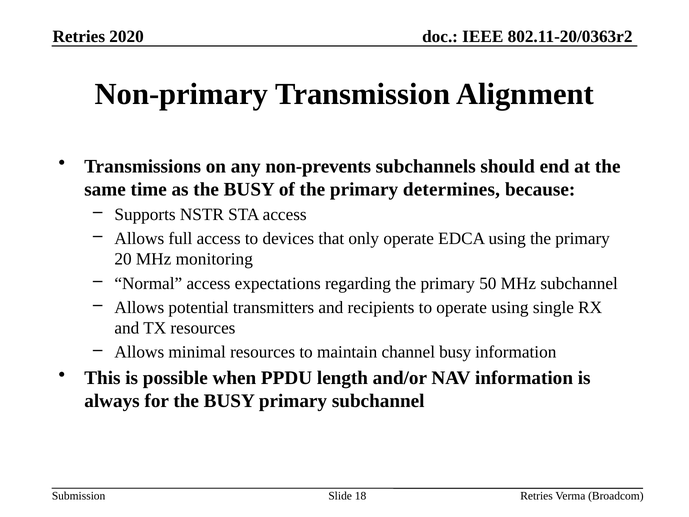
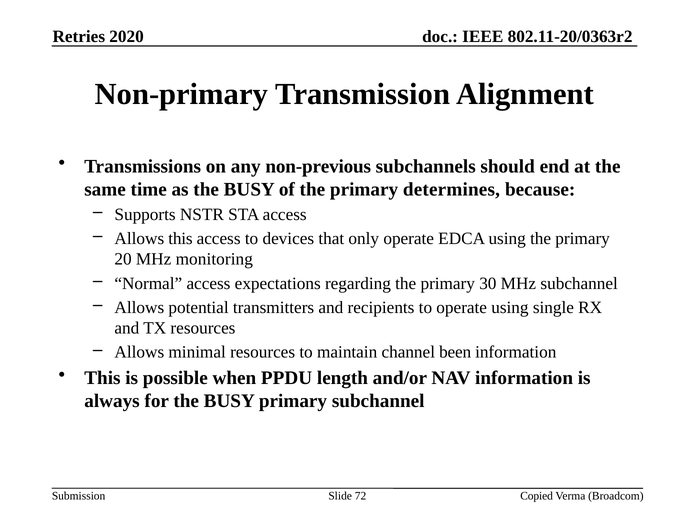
non-prevents: non-prevents -> non-previous (318, 166)
Allows full: full -> this (181, 238)
50: 50 -> 30 (488, 283)
channel busy: busy -> been (455, 352)
Retries: Retries -> Copied (537, 496)
18: 18 -> 72 (361, 496)
